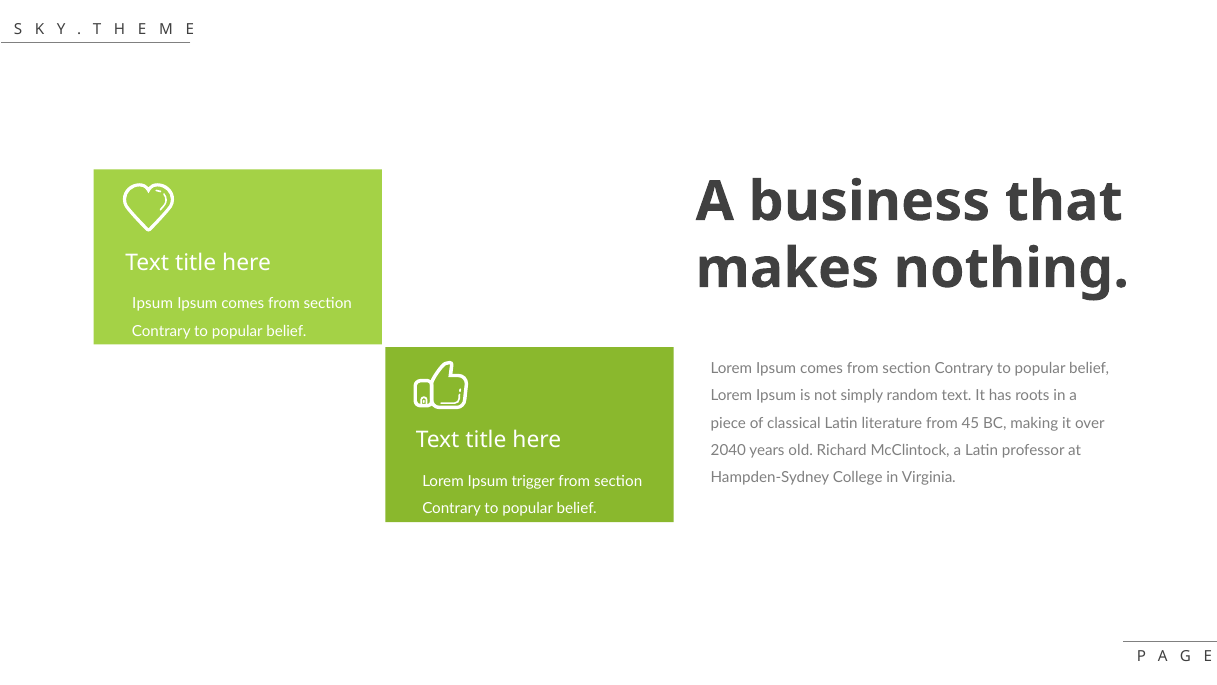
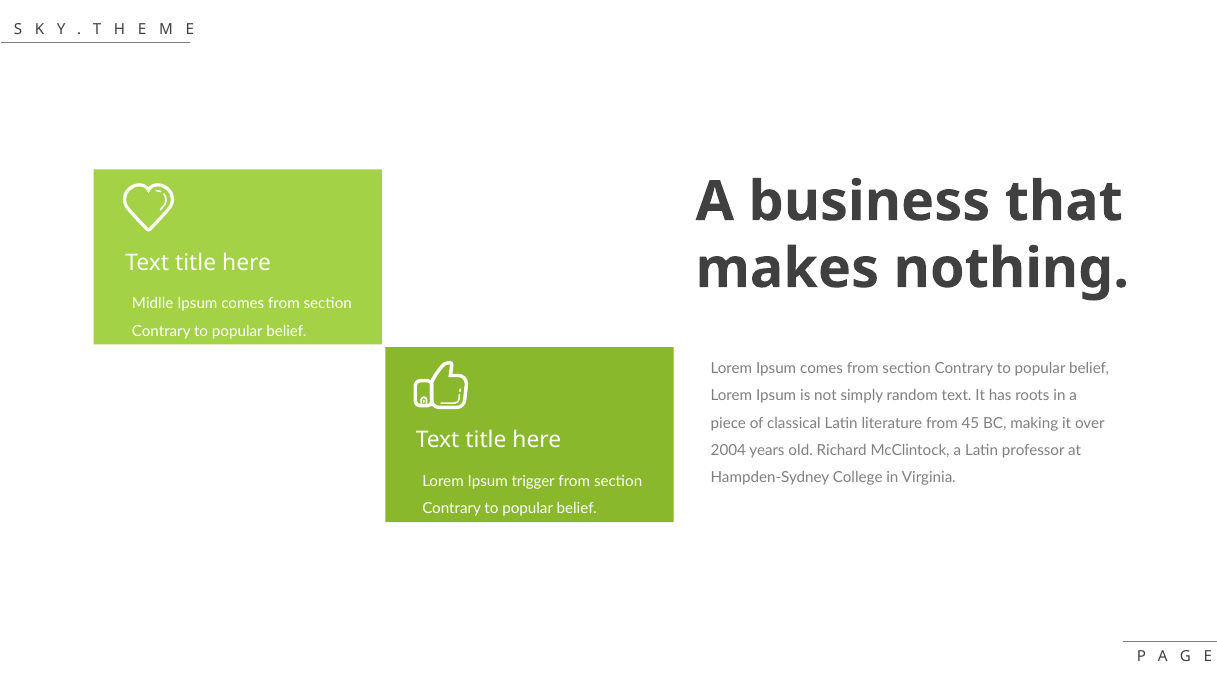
Ipsum: Ipsum -> Midlle (153, 304)
2040: 2040 -> 2004 (728, 450)
